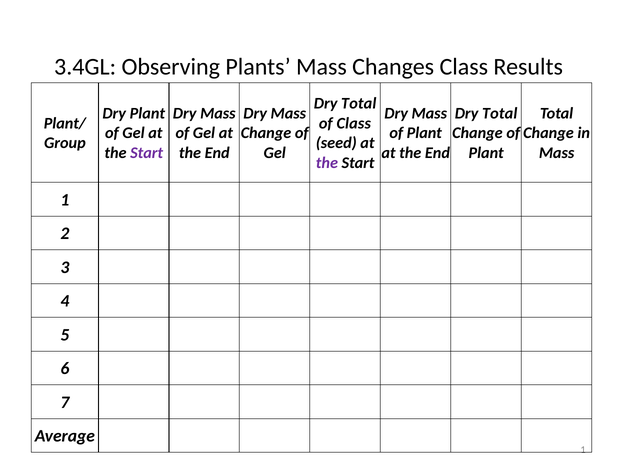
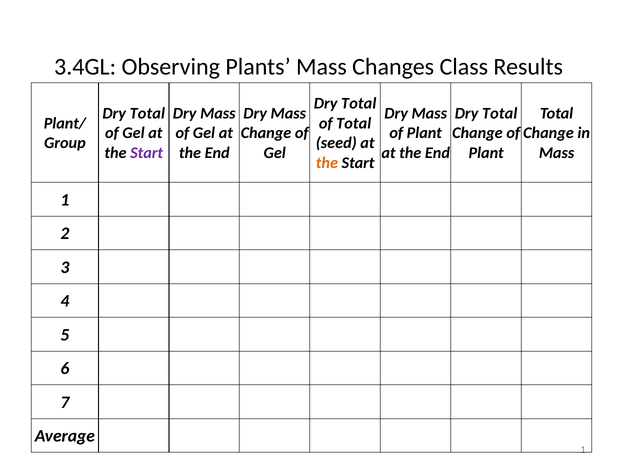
Plant: Plant -> Total (147, 113)
of Class: Class -> Total (354, 123)
the colour: purple -> orange (327, 163)
